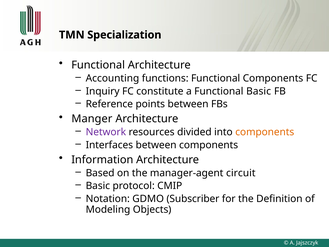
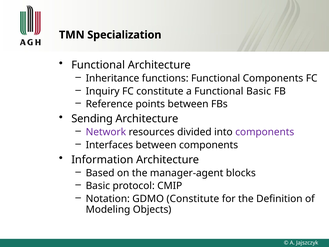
Accounting: Accounting -> Inheritance (112, 78)
Manger: Manger -> Sending (92, 119)
components colour: orange -> purple (265, 132)
circuit: circuit -> blocks (241, 173)
GDMO Subscriber: Subscriber -> Constitute (193, 199)
